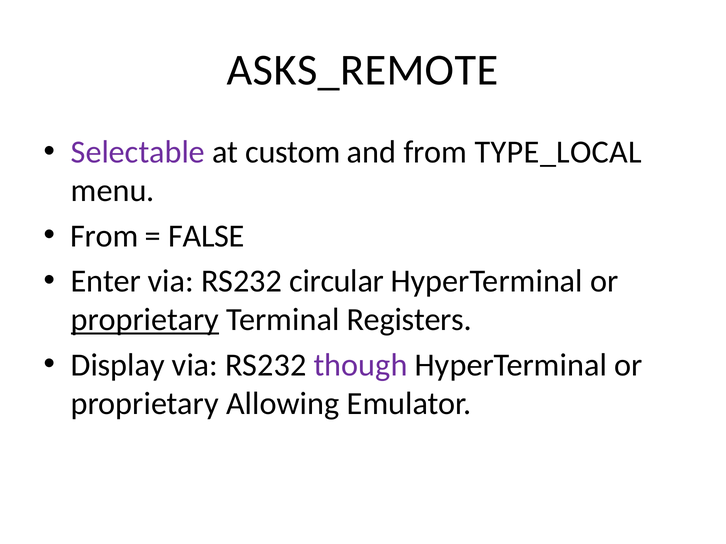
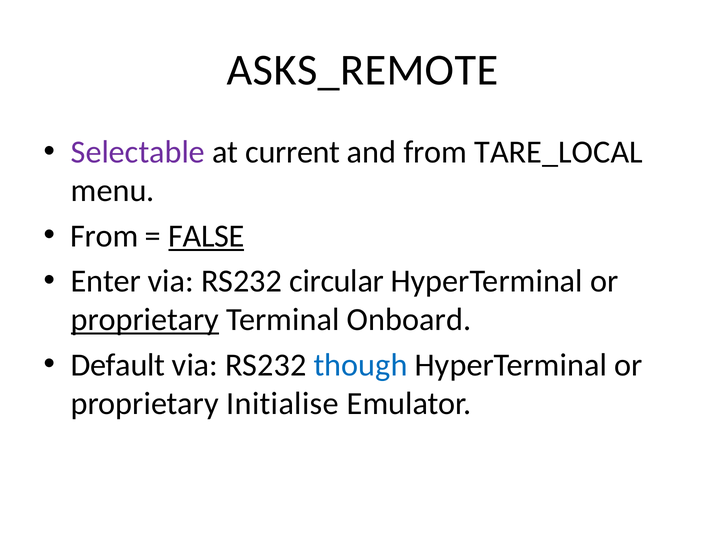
custom: custom -> current (293, 152)
TYPE_LOCAL: TYPE_LOCAL -> TARE_LOCAL (559, 152)
FALSE underline: none -> present (206, 236)
Registers: Registers -> Onboard (409, 320)
Display: Display -> Default (118, 365)
though colour: purple -> blue (361, 365)
Allowing: Allowing -> Initialise (283, 404)
